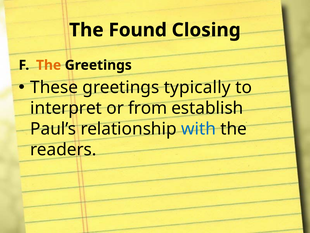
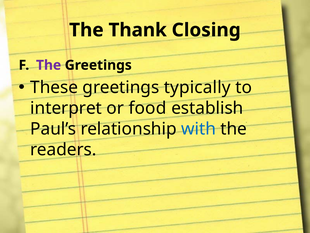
Found: Found -> Thank (138, 30)
The colour: orange -> purple (49, 65)
from: from -> food (147, 108)
